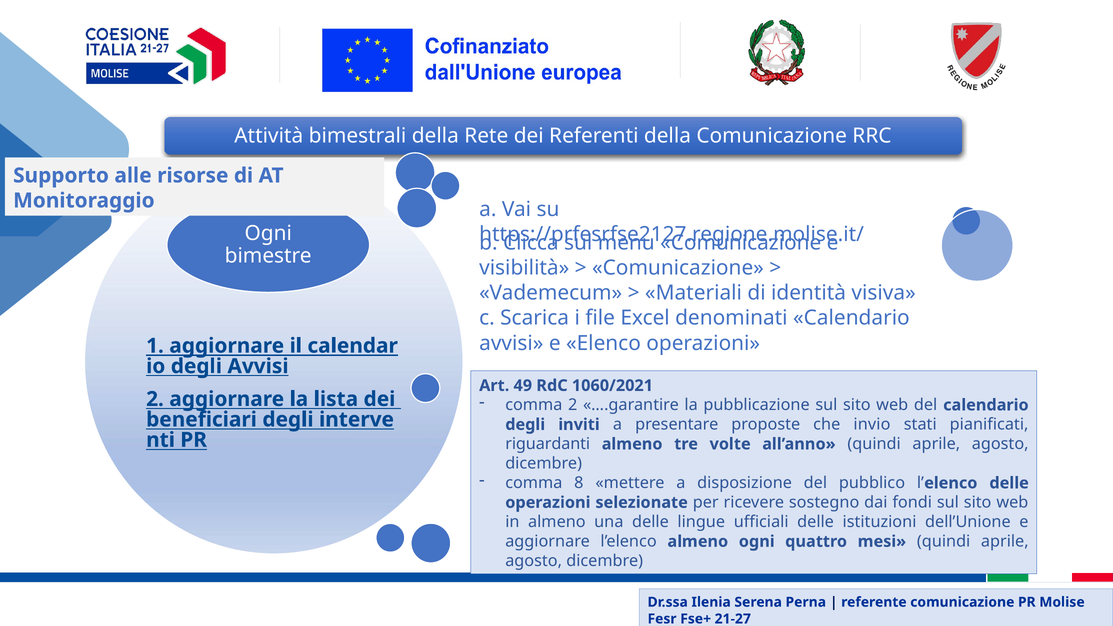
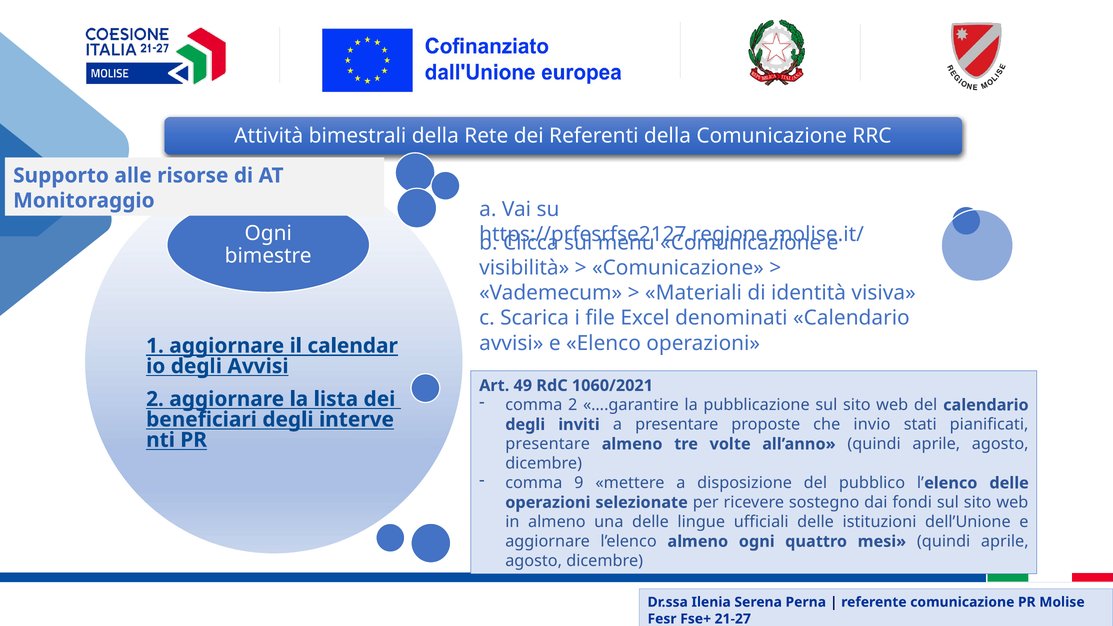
riguardanti: riguardanti -> presentare (548, 444)
8: 8 -> 9 (579, 483)
